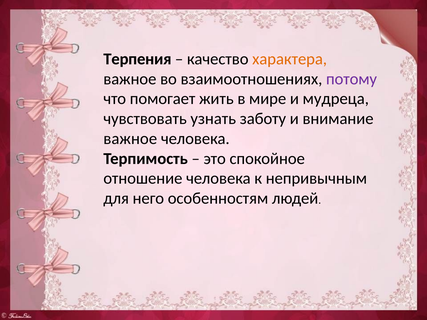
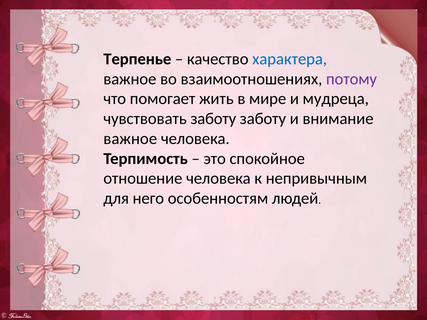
Терпения: Терпения -> Терпенье (137, 59)
характера colour: orange -> blue (290, 59)
чувствовать узнать: узнать -> заботу (213, 119)
